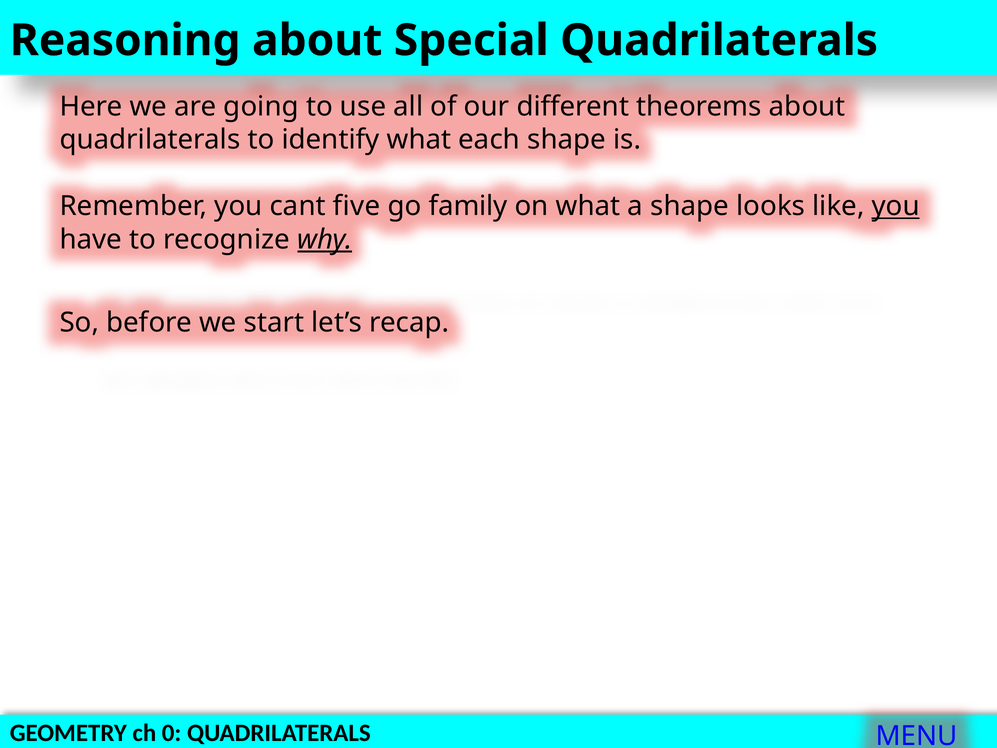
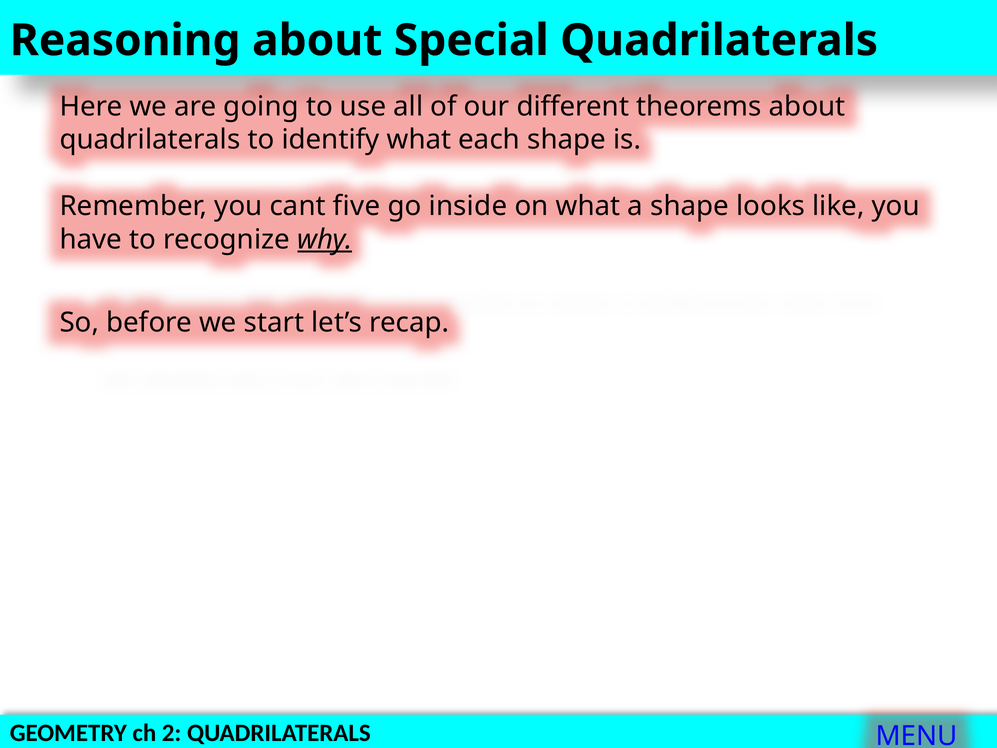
family: family -> inside (468, 206)
you underline: present -> none (896, 206)
0: 0 -> 2 (172, 733)
